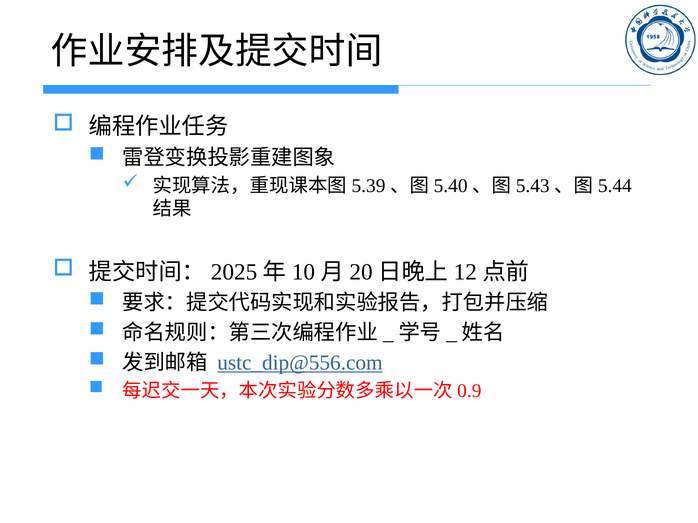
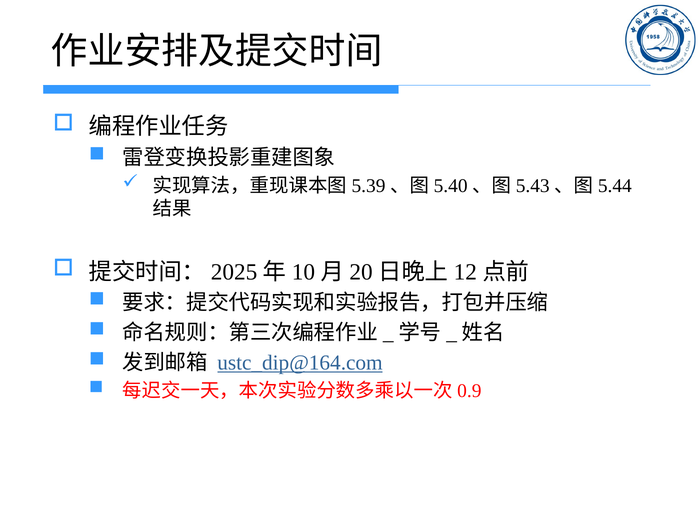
ustc_dip@556.com: ustc_dip@556.com -> ustc_dip@164.com (300, 363)
